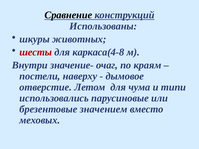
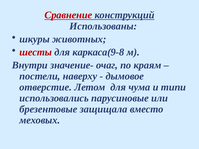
Сравнение colour: black -> red (68, 15)
каркаса(4-8: каркаса(4-8 -> каркаса(9-8 (98, 52)
значением: значением -> защищала (104, 109)
